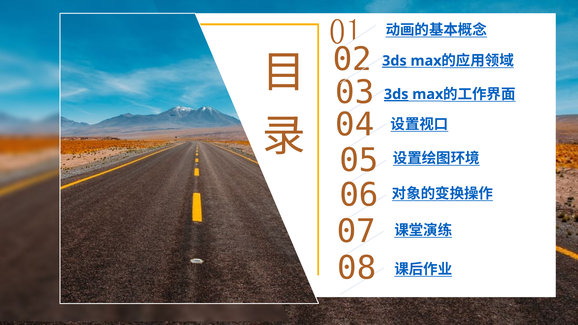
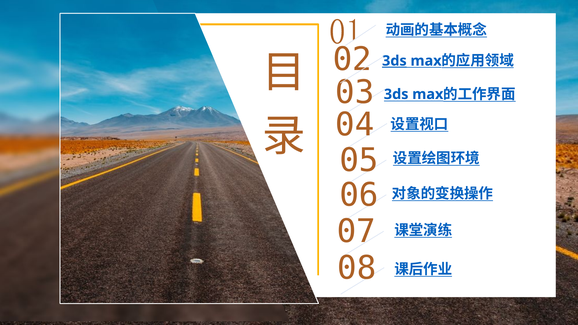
3ds underline: present -> none (396, 94)
